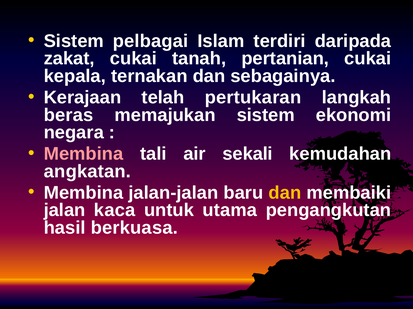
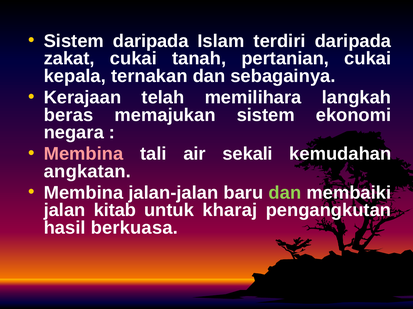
Sistem pelbagai: pelbagai -> daripada (151, 41)
pertukaran: pertukaran -> memilihara (253, 98)
dan colour: yellow -> light green (285, 193)
kaca: kaca -> kitab (115, 211)
utama: utama -> kharaj (230, 211)
